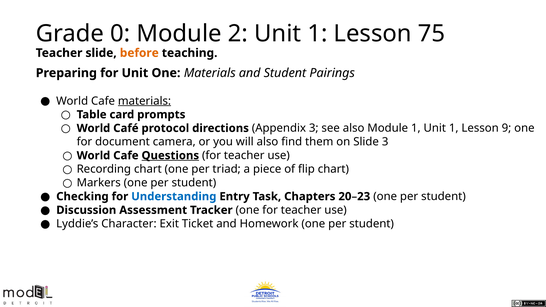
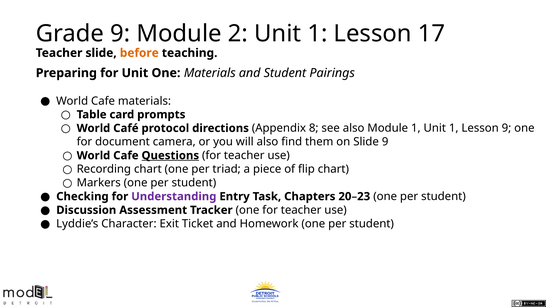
Grade 0: 0 -> 9 (120, 34)
75: 75 -> 17 (432, 34)
materials underline: present -> none (145, 101)
Appendix 3: 3 -> 8 (314, 128)
Slide 3: 3 -> 9 (385, 142)
Understanding colour: blue -> purple (174, 197)
